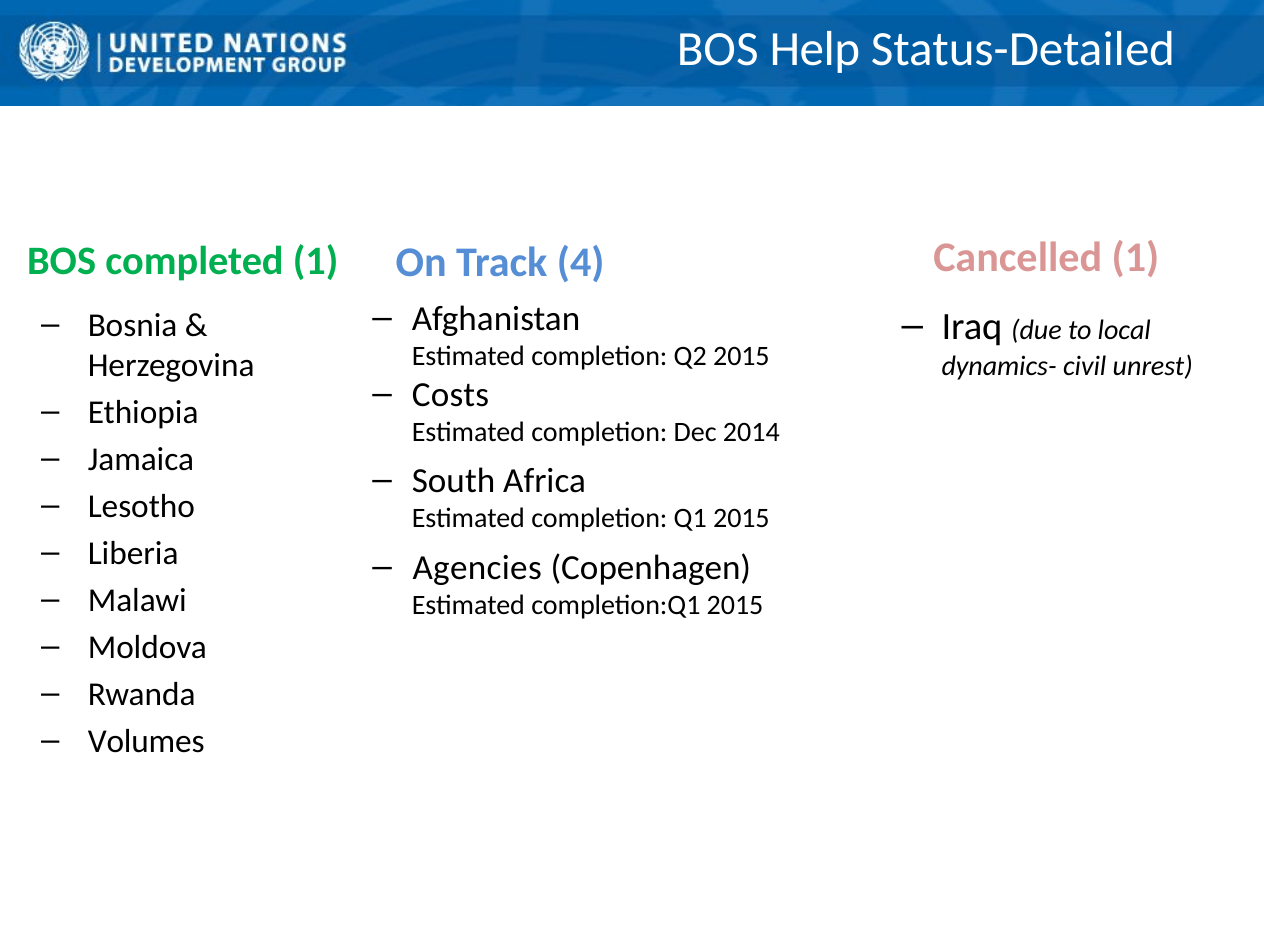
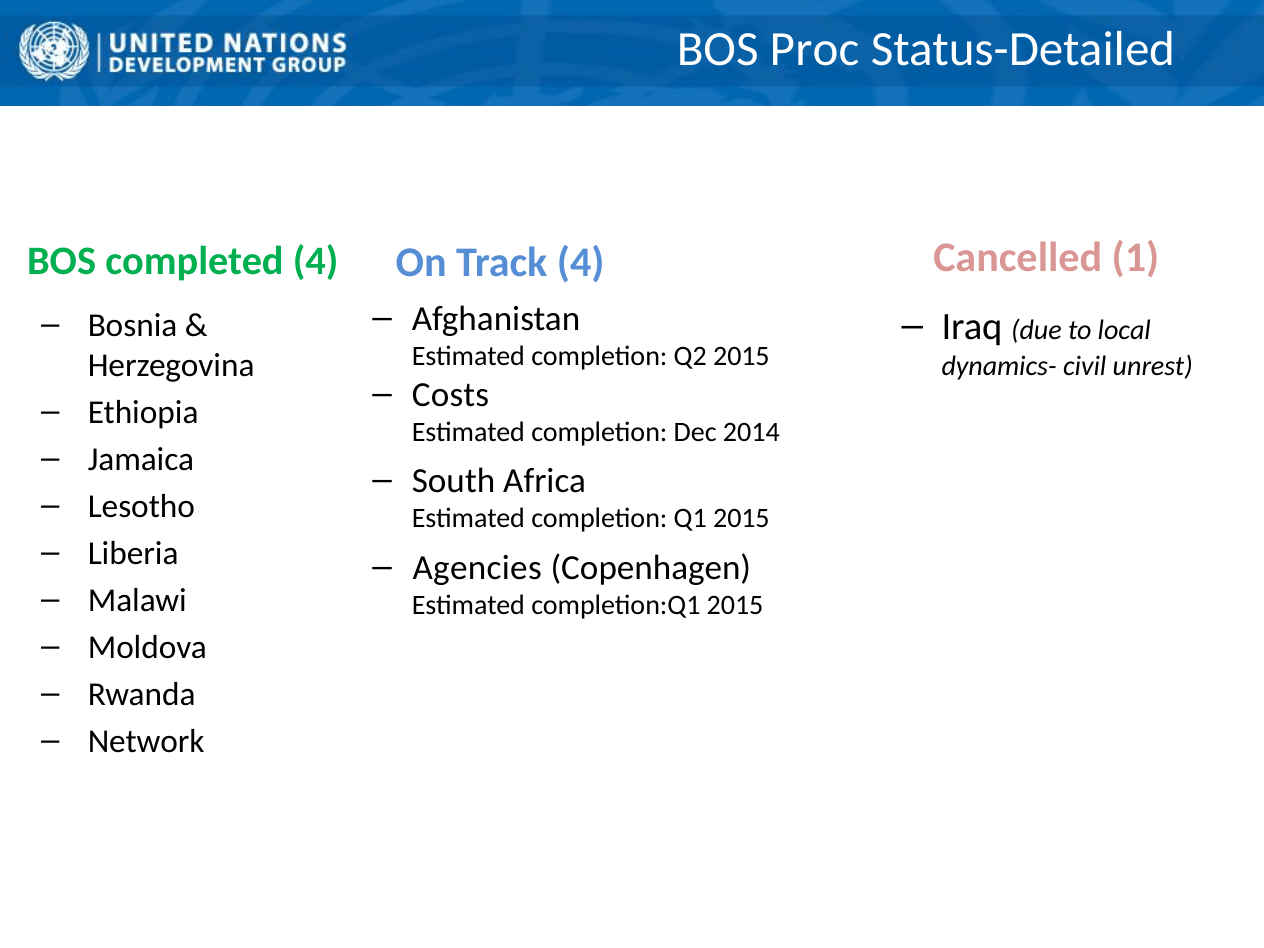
Help: Help -> Proc (815, 49)
completed 1: 1 -> 4 (316, 261)
Volumes: Volumes -> Network (146, 742)
